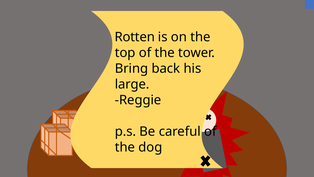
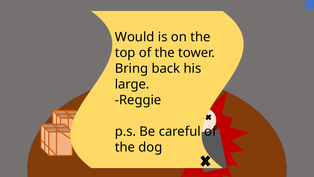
Rotten: Rotten -> Would (135, 37)
